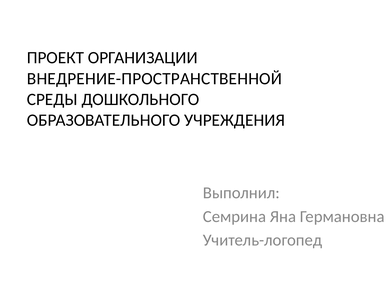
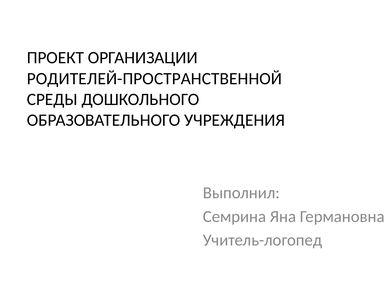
ВНЕДРЕНИЕ-ПРОСТРАНСТВЕННОЙ: ВНЕДРЕНИЕ-ПРОСТРАНСТВЕННОЙ -> РОДИТЕЛЕЙ-ПРОСТРАНСТВЕННОЙ (154, 78)
